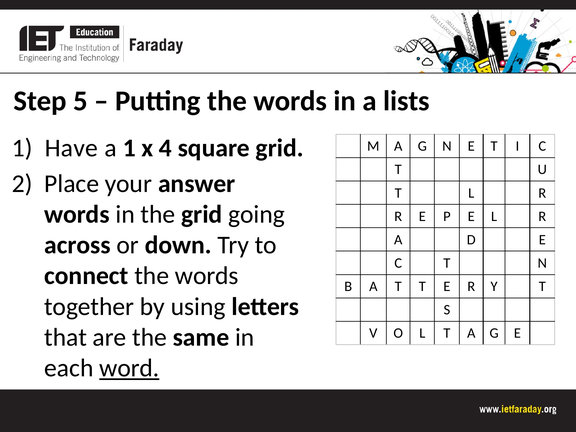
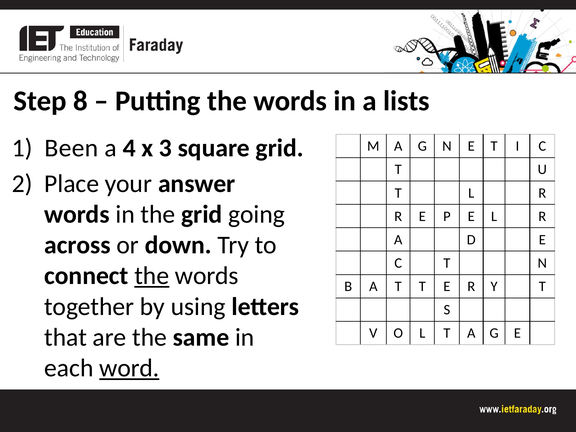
5: 5 -> 8 (80, 101)
Have: Have -> Been (71, 148)
a 1: 1 -> 4 (129, 148)
4: 4 -> 3 (165, 148)
the underline: none -> present (152, 276)
